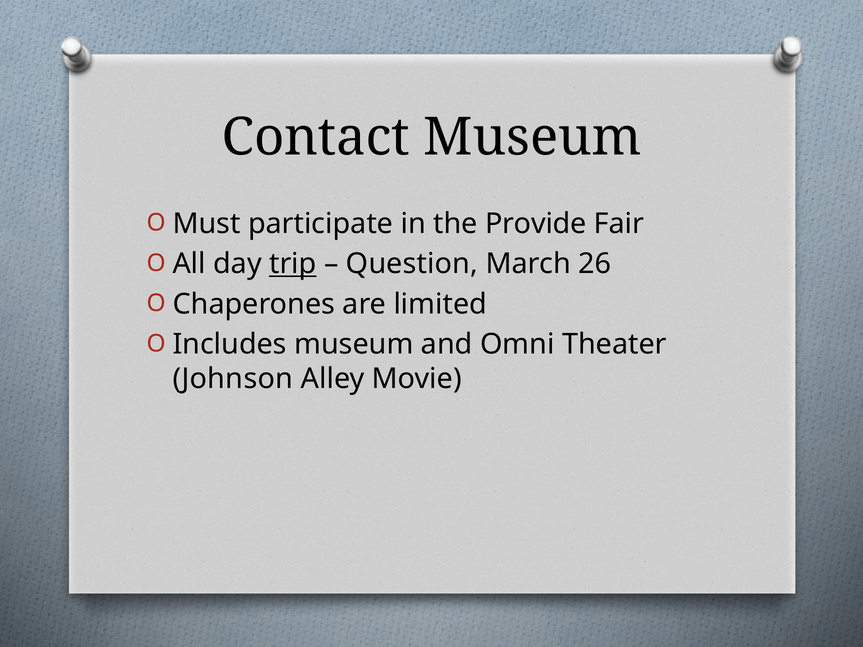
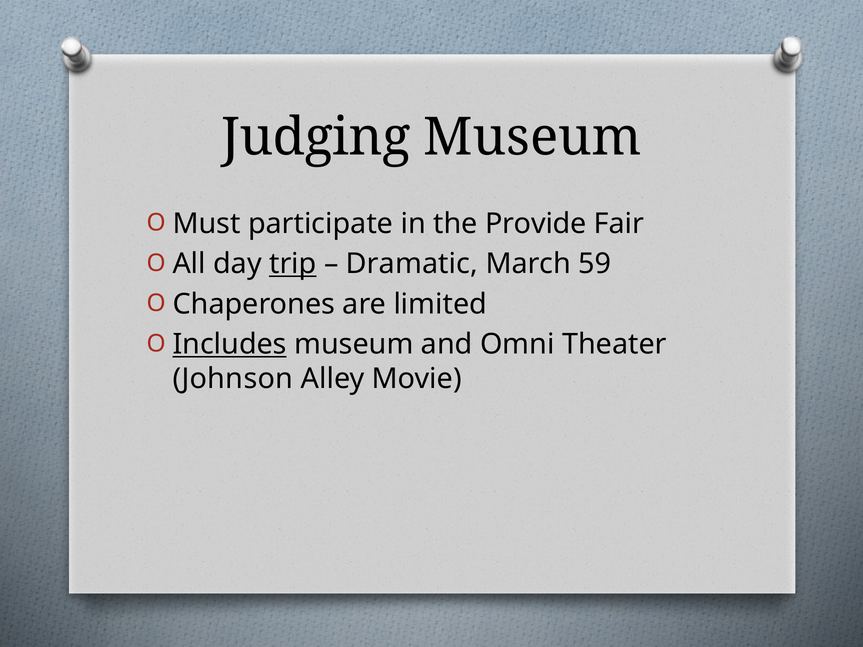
Contact: Contact -> Judging (316, 138)
Question: Question -> Dramatic (412, 264)
26: 26 -> 59 (595, 264)
Includes underline: none -> present (230, 344)
